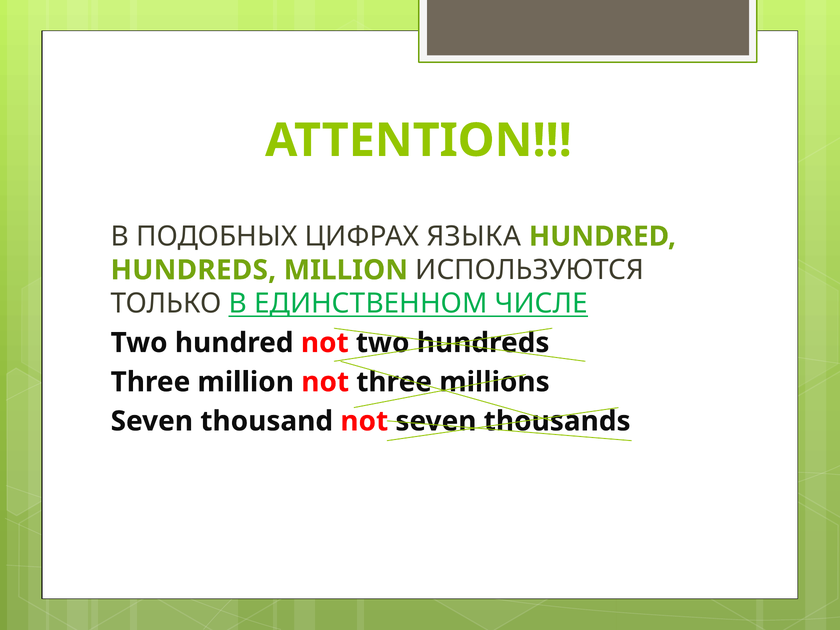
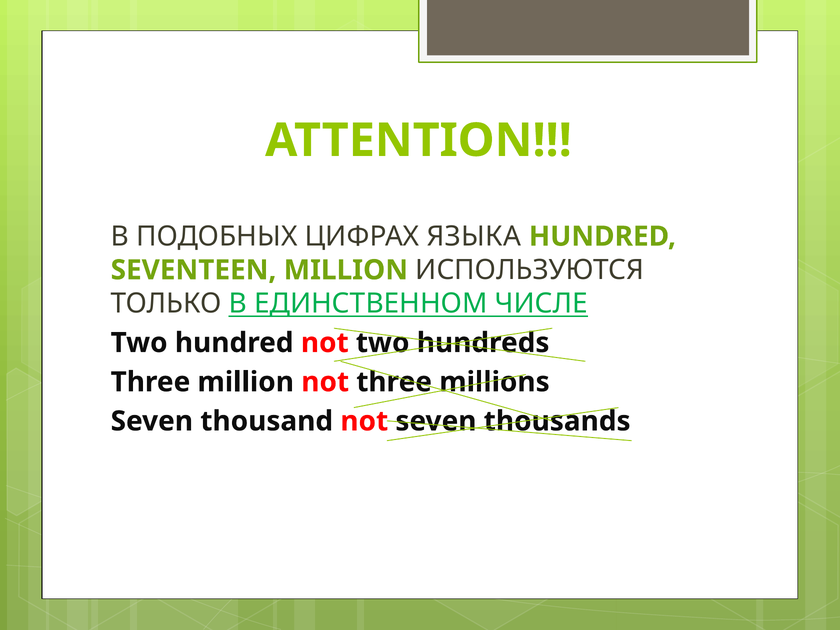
HUNDREDS: HUNDREDS -> SEVENTEEN (193, 270)
